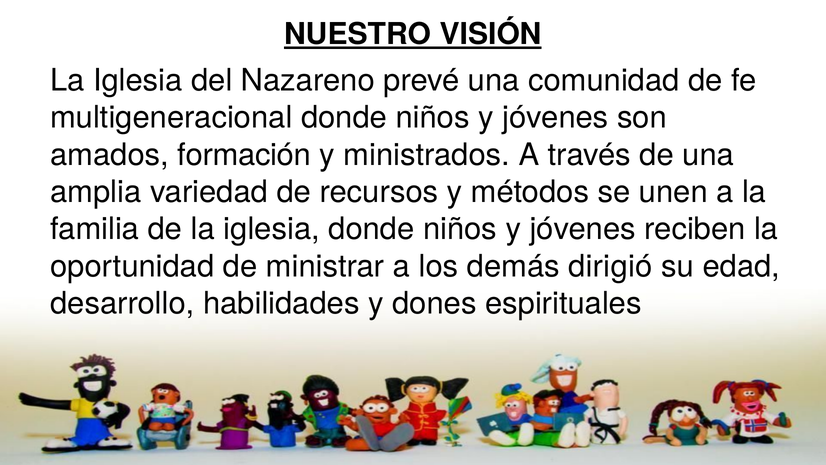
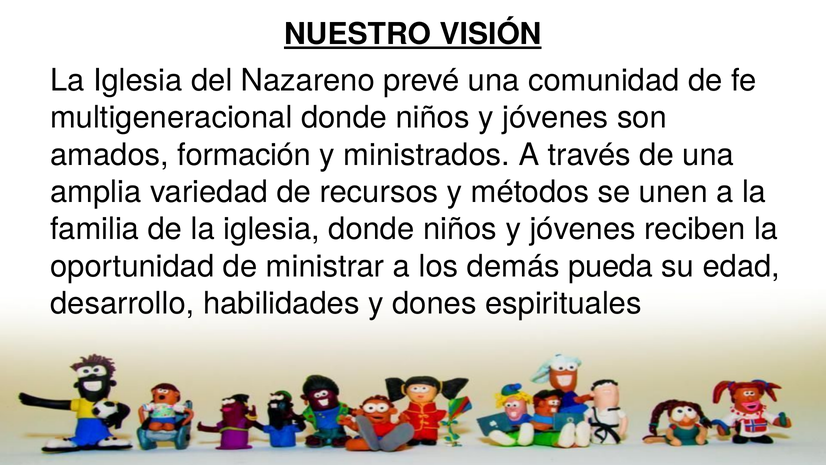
dirigió: dirigió -> pueda (611, 266)
